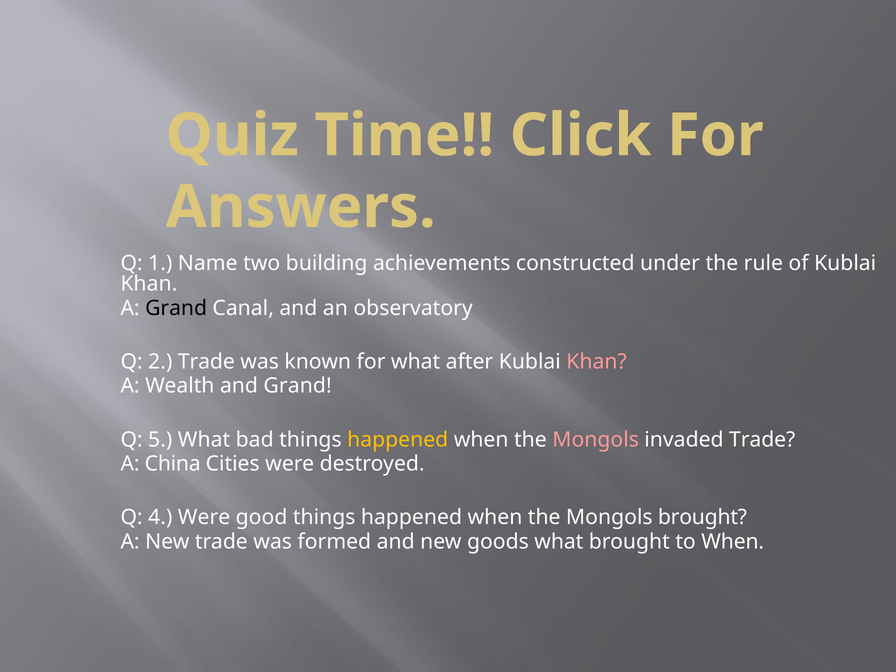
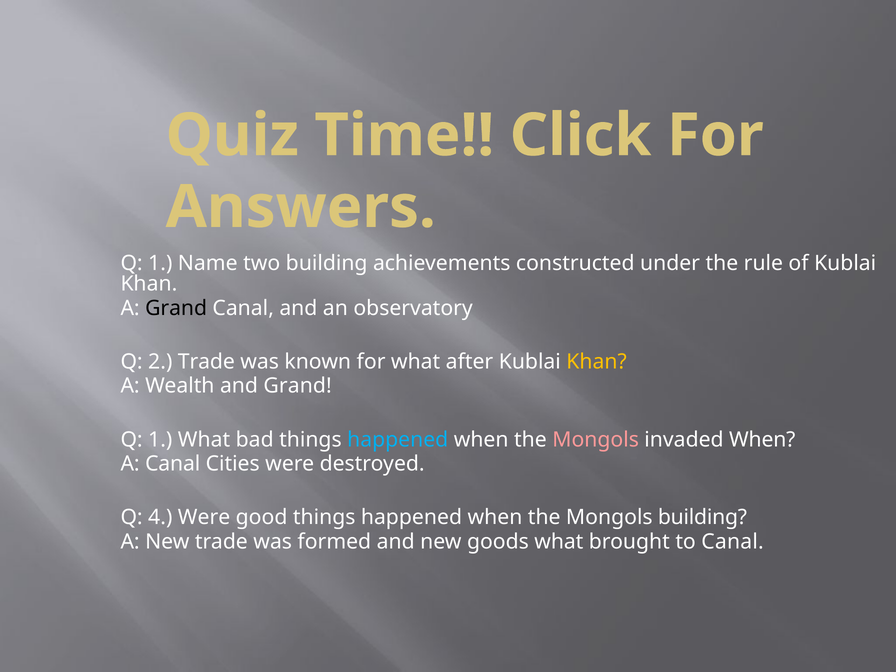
Khan colour: pink -> yellow (597, 362)
5: 5 -> 1 (160, 440)
happened colour: yellow -> light blue (398, 440)
invaded Trade: Trade -> When (762, 440)
A China: China -> Canal (173, 464)
Mongols brought: brought -> building (702, 517)
to When: When -> Canal (733, 542)
